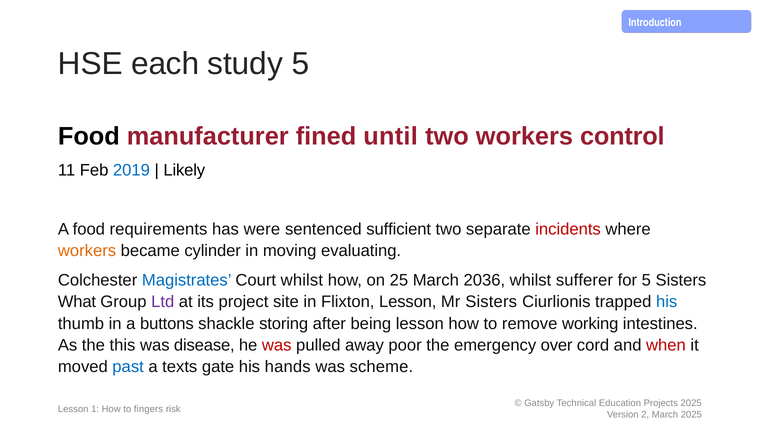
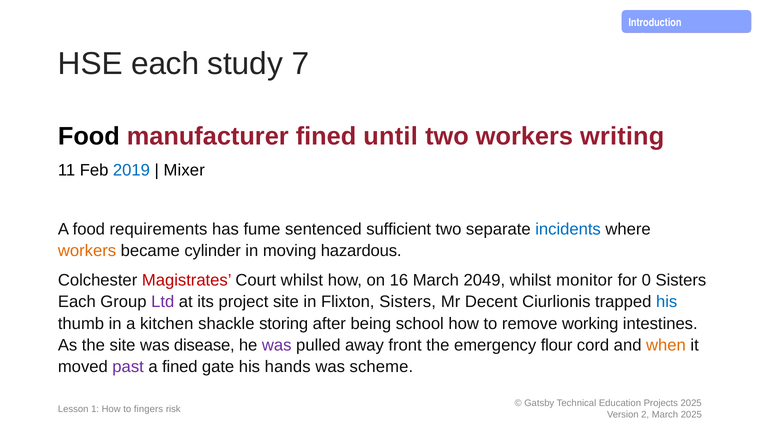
study 5: 5 -> 7 (300, 64)
control: control -> writing (622, 136)
Likely: Likely -> Mixer (184, 170)
were: were -> fume (262, 229)
incidents colour: red -> blue (568, 229)
evaluating: evaluating -> hazardous (361, 251)
Magistrates colour: blue -> red (187, 280)
25: 25 -> 16 (399, 280)
2036: 2036 -> 2049 (484, 280)
sufferer: sufferer -> monitor (584, 280)
for 5: 5 -> 0 (646, 280)
What: What -> Each (77, 302)
Flixton Lesson: Lesson -> Sisters (408, 302)
Mr Sisters: Sisters -> Decent (491, 302)
buttons: buttons -> kitchen (167, 323)
being lesson: lesson -> school (420, 323)
the this: this -> site (123, 345)
was colour: red -> purple (277, 345)
poor: poor -> front (405, 345)
over: over -> flour (557, 345)
when colour: red -> orange (666, 345)
past colour: blue -> purple (128, 366)
a texts: texts -> fined (180, 366)
